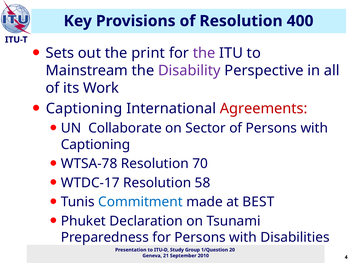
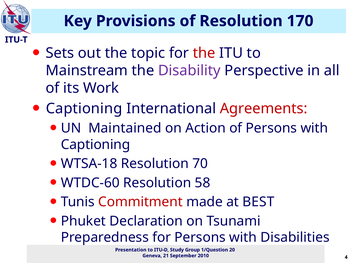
400: 400 -> 170 (300, 21)
print: print -> topic (148, 53)
the colour: purple -> red (204, 53)
Collaborate: Collaborate -> Maintained (125, 128)
Sector: Sector -> Action (206, 128)
WTSA-78: WTSA-78 -> WTSA-18 (89, 164)
WTDC-17: WTDC-17 -> WTDC-60 (90, 183)
Commitment colour: blue -> red (141, 202)
